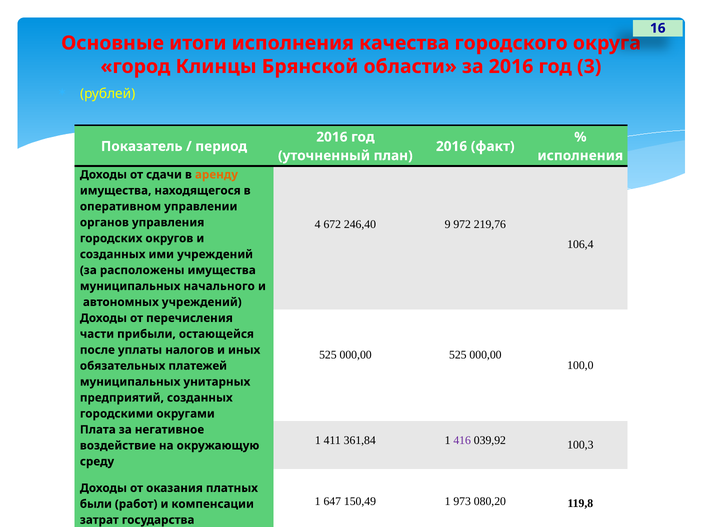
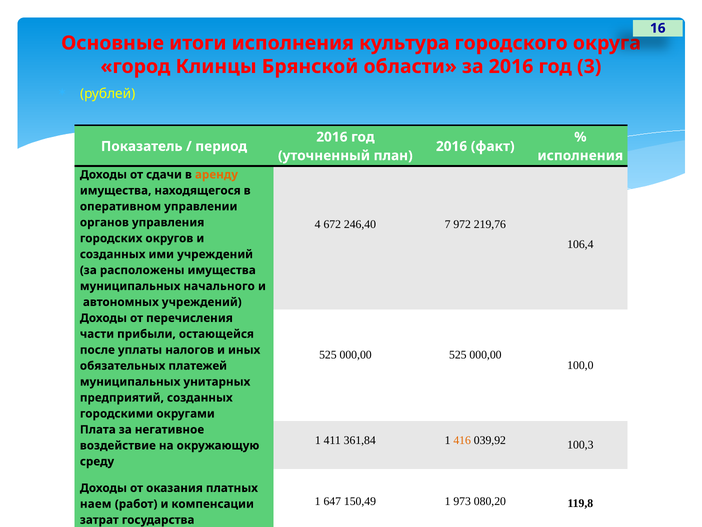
качества: качества -> культура (404, 43)
9: 9 -> 7 (448, 224)
416 colour: purple -> orange (462, 440)
были: были -> наем (96, 504)
